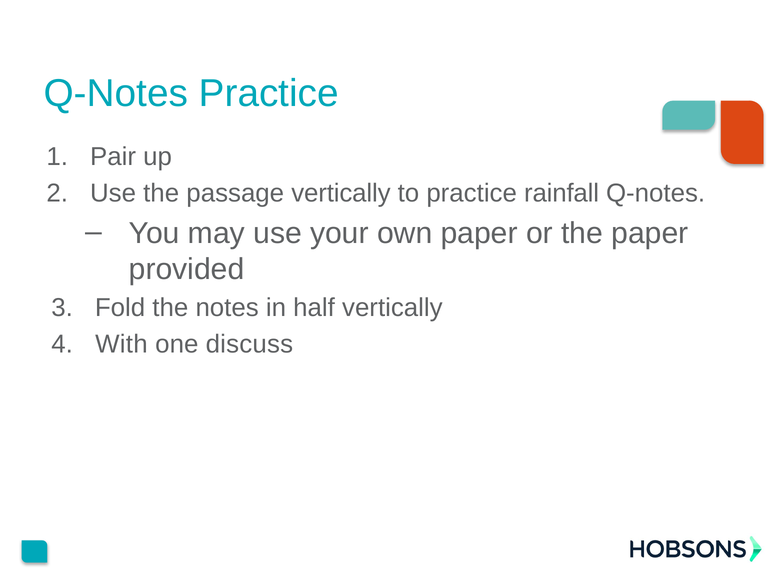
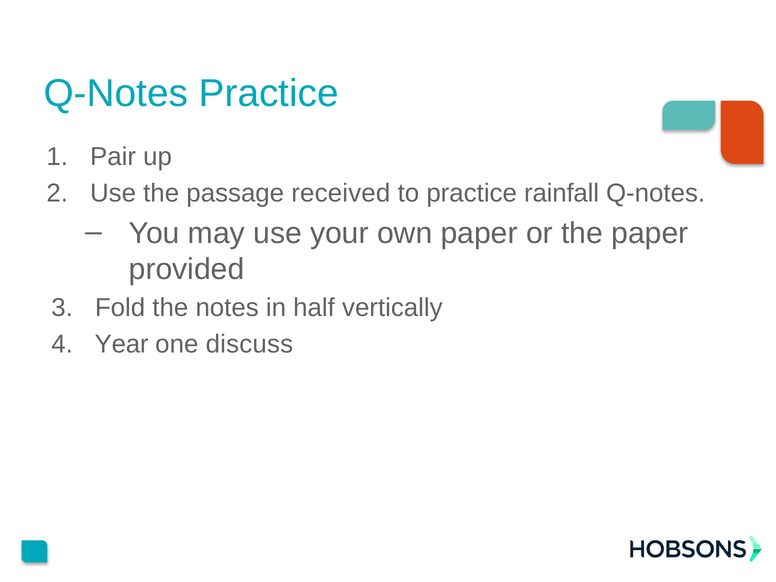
passage vertically: vertically -> received (341, 193)
With: With -> Year (122, 344)
